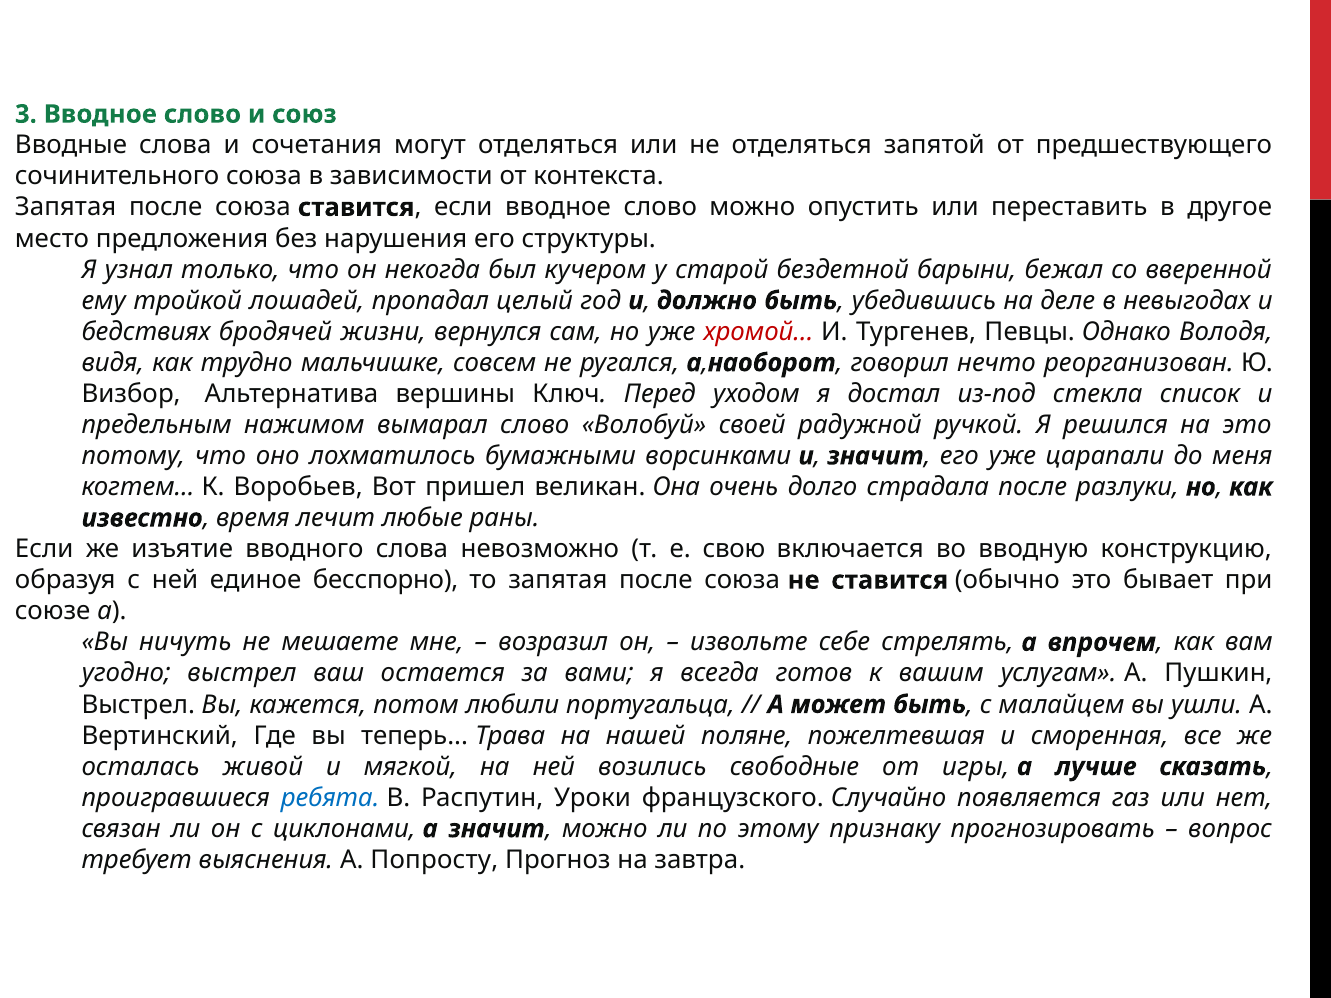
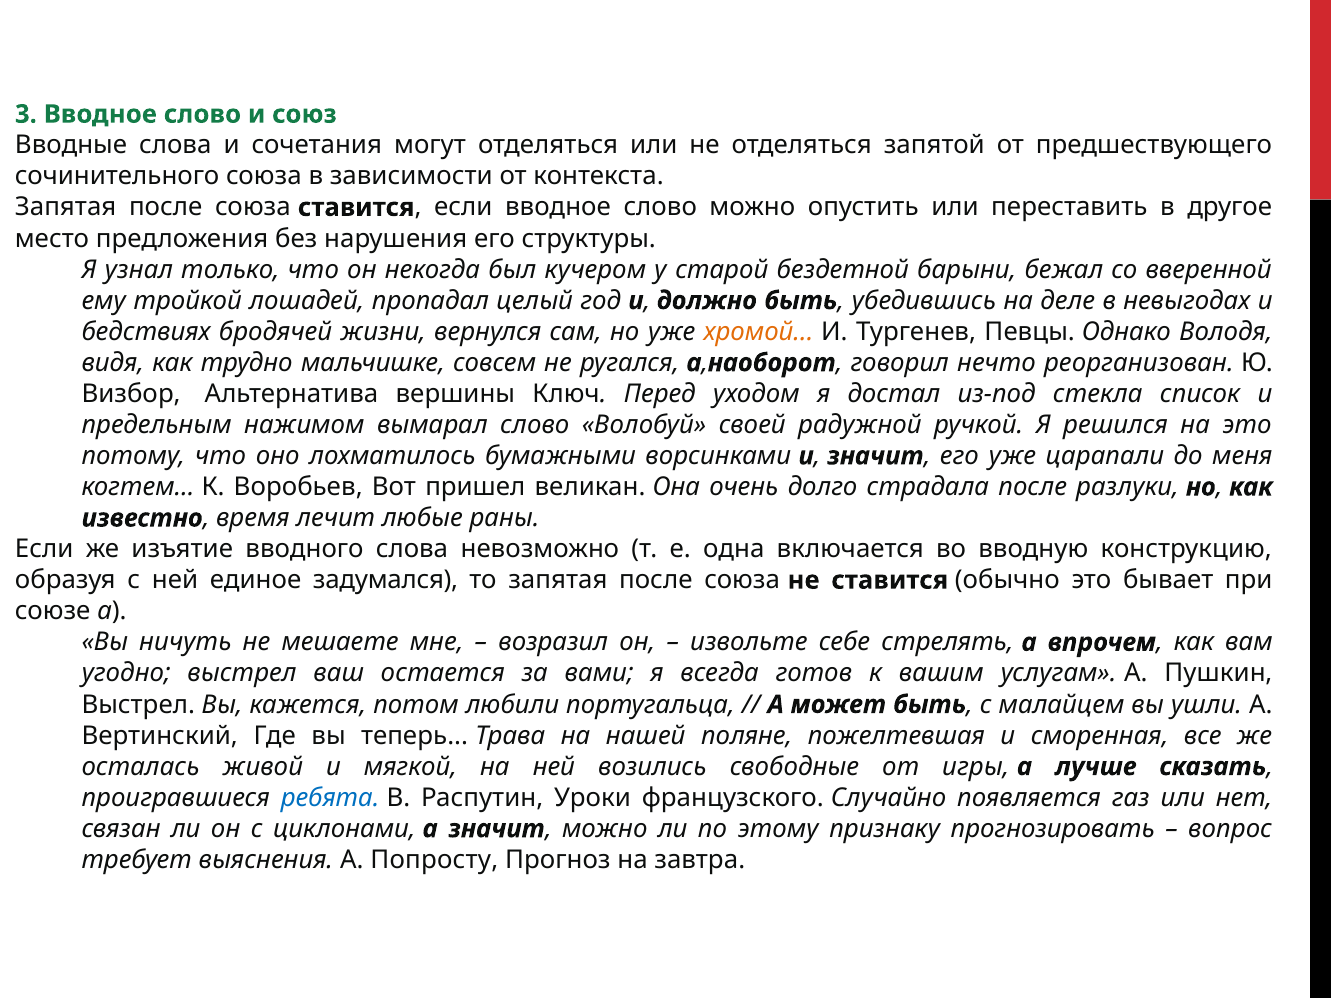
хромой colour: red -> orange (759, 332)
свою: свою -> одна (734, 549)
бесспорно: бесспорно -> задумался (386, 580)
